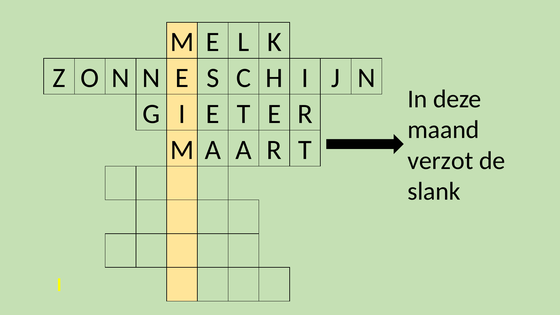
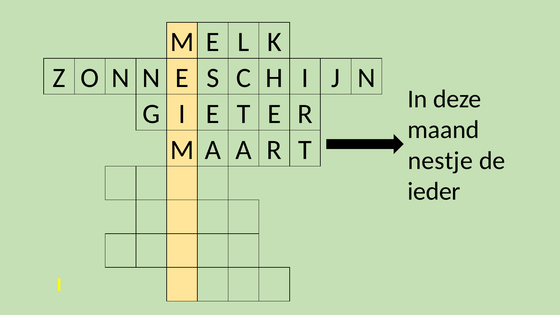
verzot: verzot -> nestje (440, 161)
slank: slank -> ieder (434, 191)
